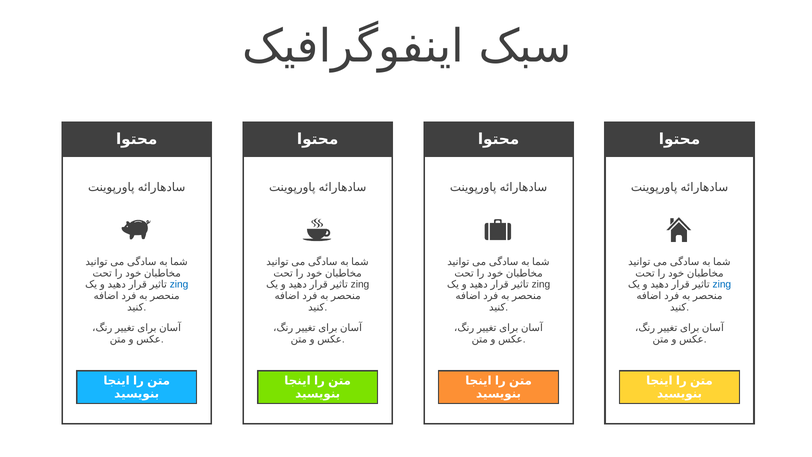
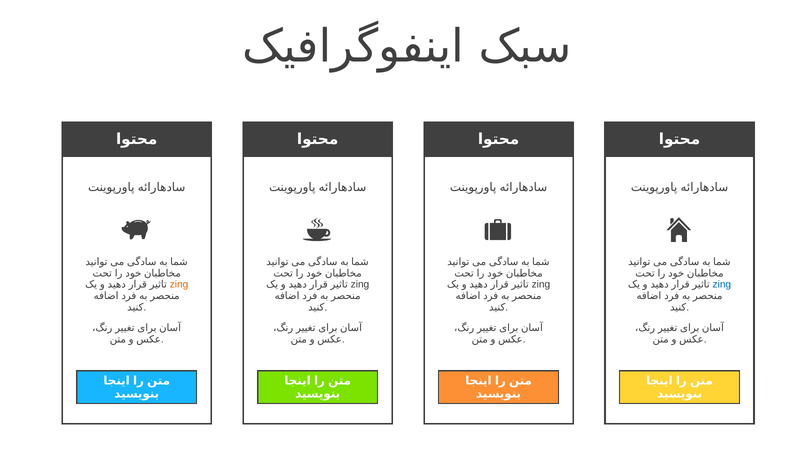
zing colour: blue -> orange (179, 284)
